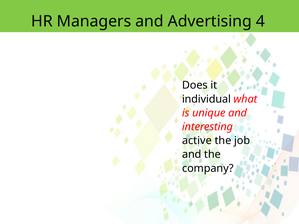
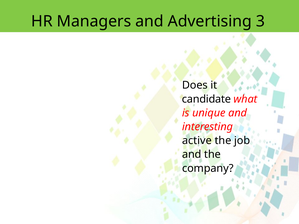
4: 4 -> 3 (260, 21)
individual: individual -> candidate (206, 99)
